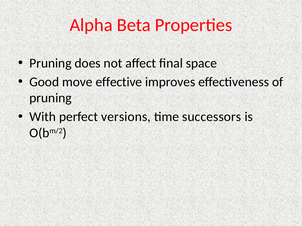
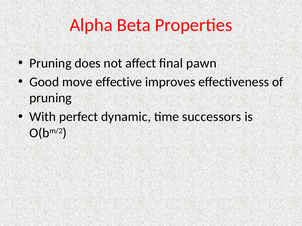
space: space -> pawn (201, 63)
versions: versions -> dynamic (126, 117)
